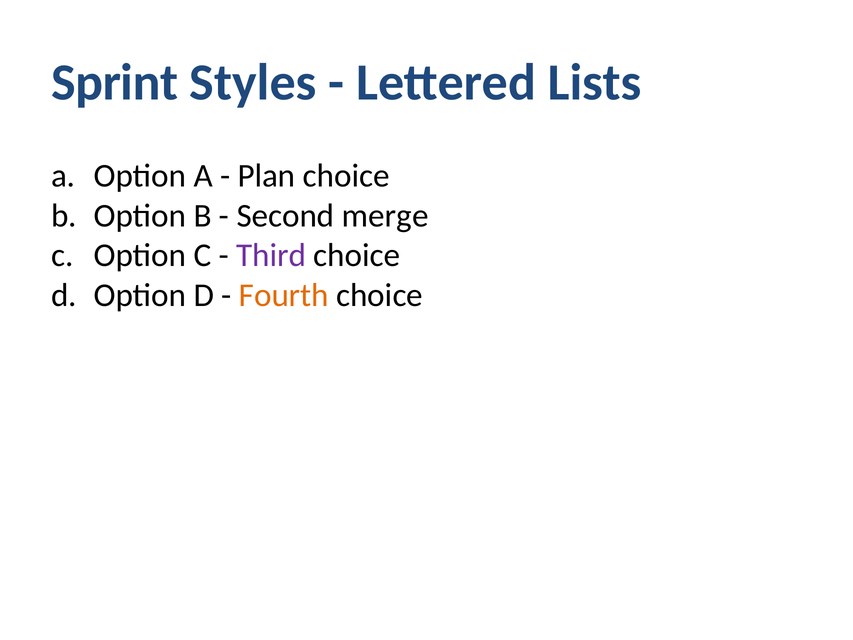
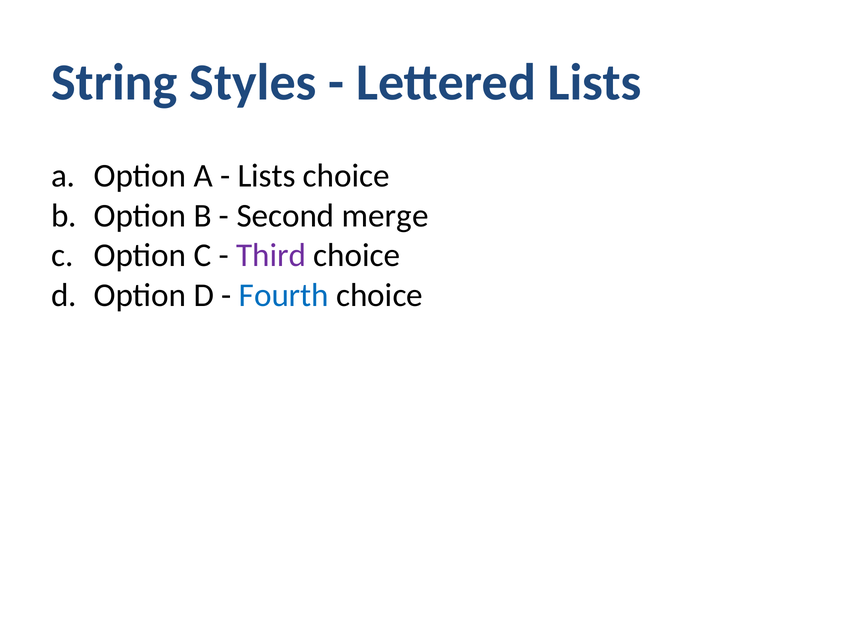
Sprint: Sprint -> String (114, 83)
Plan: Plan -> Lists (267, 176)
Fourth colour: orange -> blue (284, 295)
